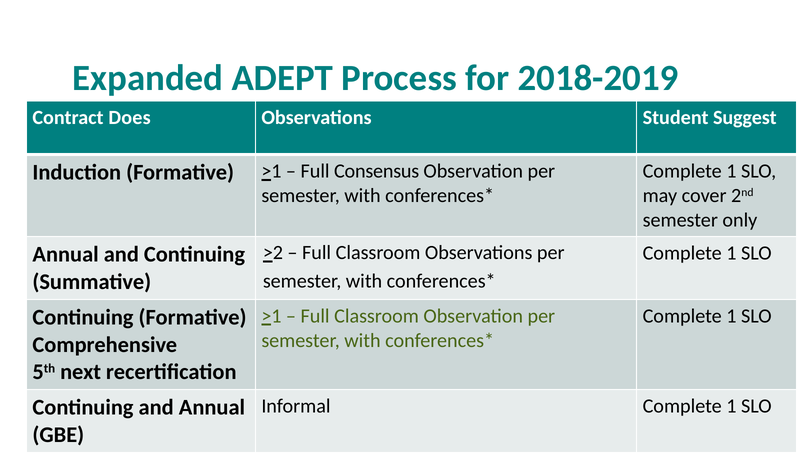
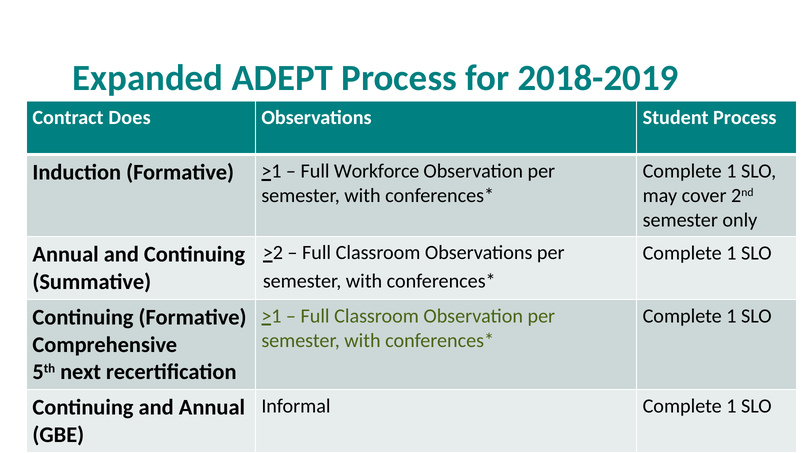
Student Suggest: Suggest -> Process (745, 118)
Consensus: Consensus -> Workforce (377, 171)
